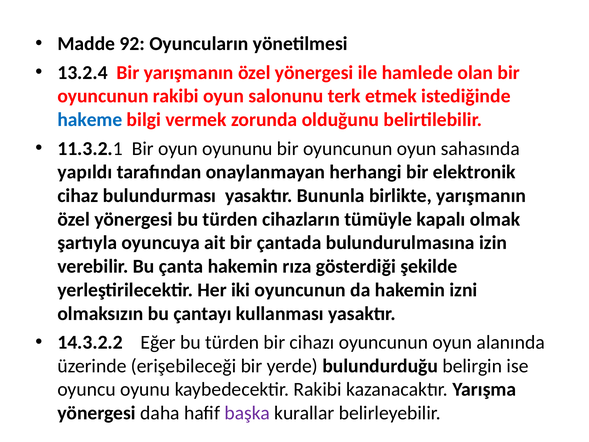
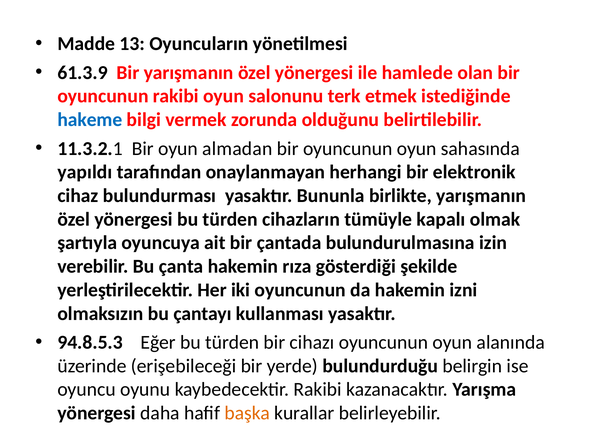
92: 92 -> 13 (132, 44)
13.2.4: 13.2.4 -> 61.3.9 (83, 73)
oyununu: oyununu -> almadan (237, 148)
14.3.2.2: 14.3.2.2 -> 94.8.5.3 (90, 342)
başka colour: purple -> orange (247, 413)
